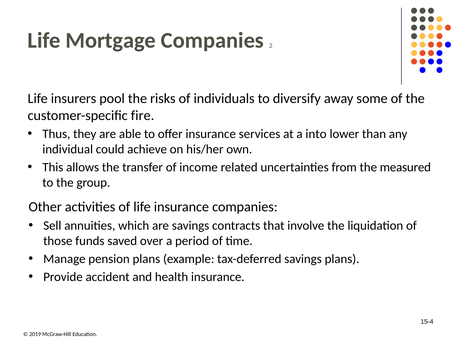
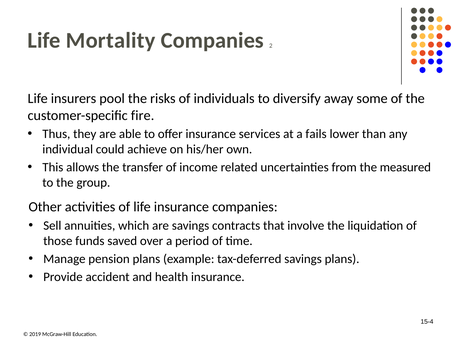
Mortgage: Mortgage -> Mortality (111, 40)
into: into -> fails (316, 134)
